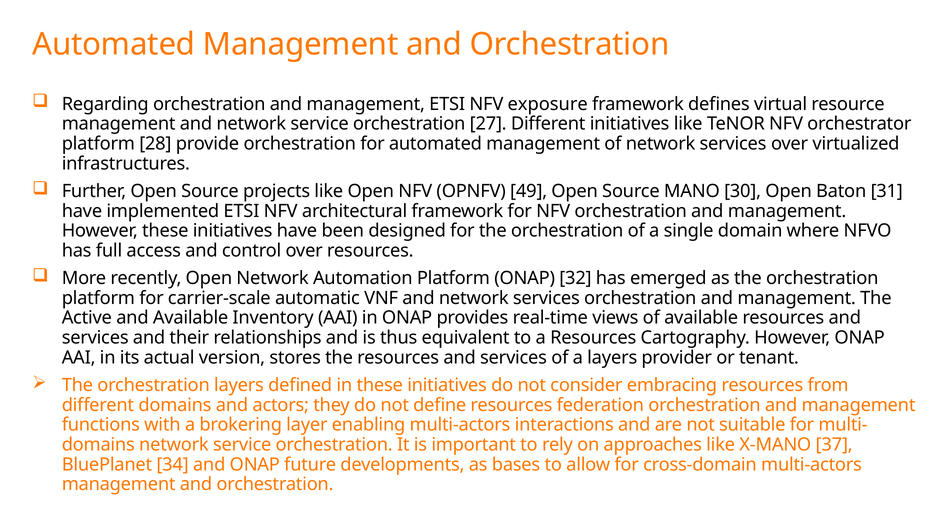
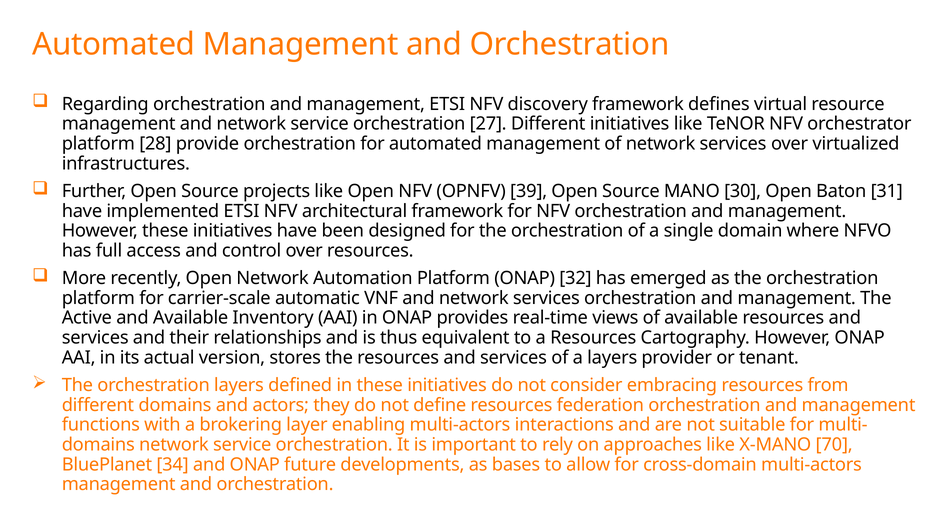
exposure: exposure -> discovery (548, 104)
49: 49 -> 39 (529, 191)
37: 37 -> 70 (834, 444)
